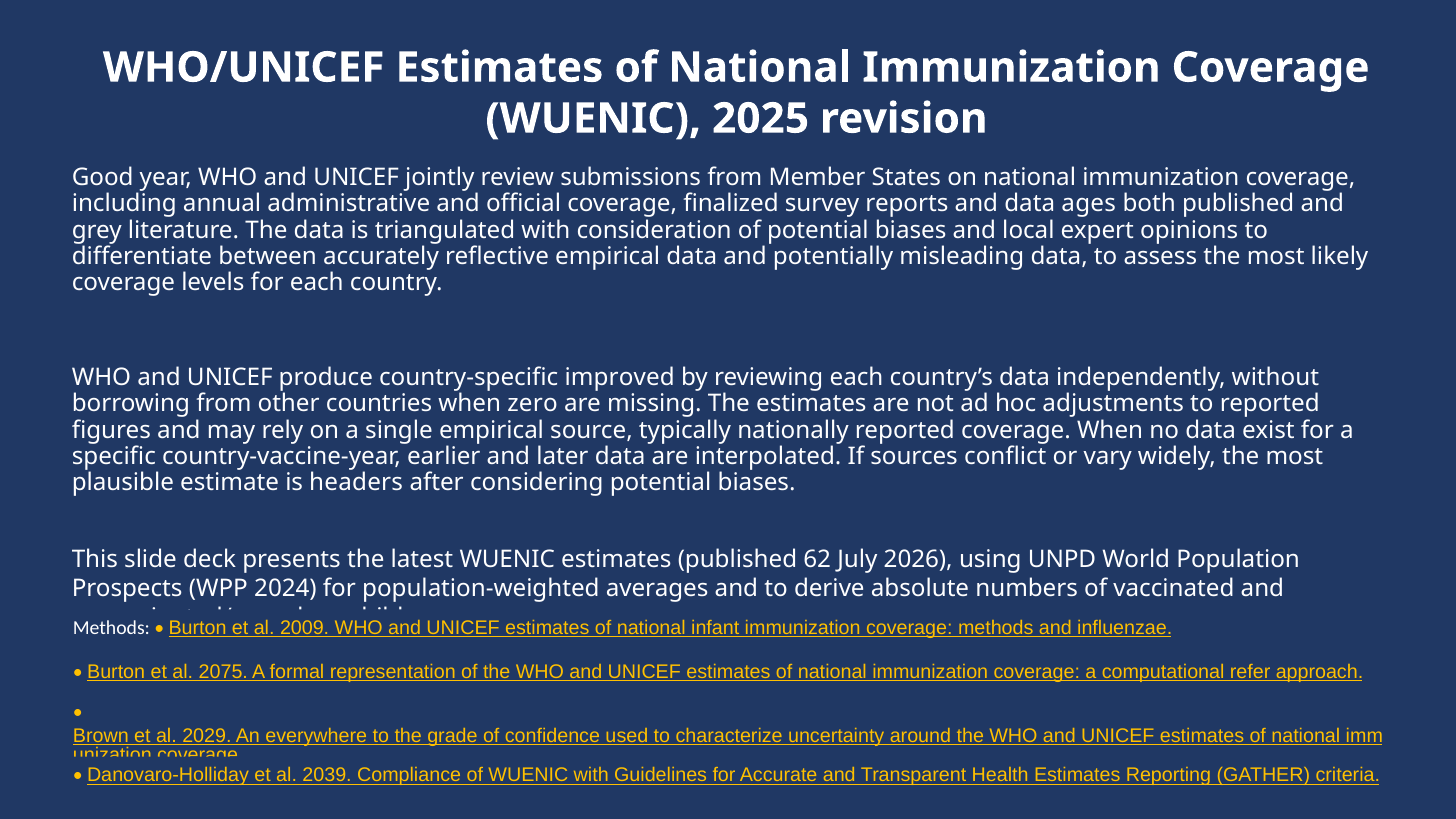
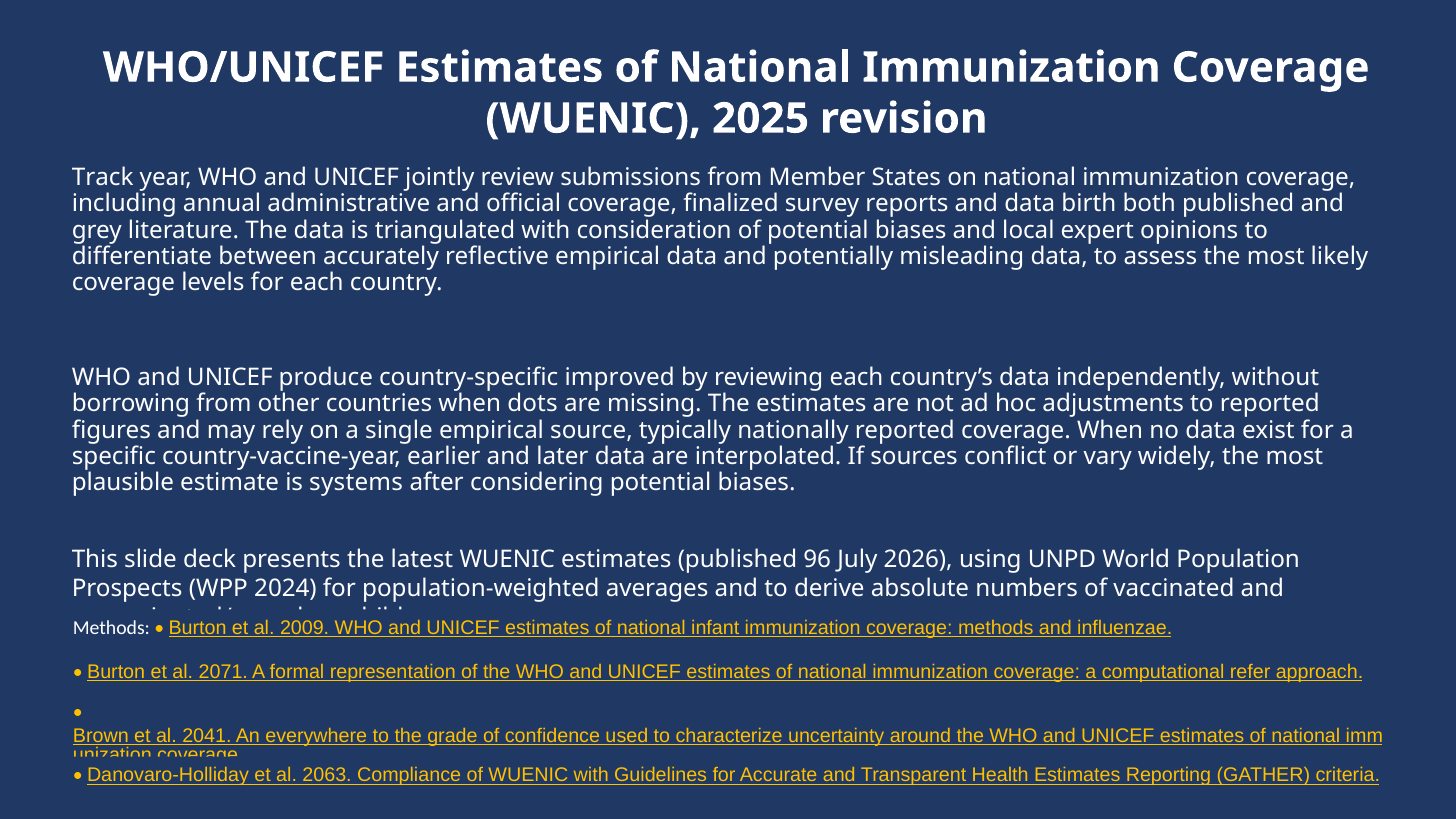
Good: Good -> Track (103, 178)
ages: ages -> birth (1089, 204)
zero: zero -> dots (533, 404)
headers: headers -> systems (356, 483)
62: 62 -> 96 (817, 560)
2075: 2075 -> 2071 (223, 672)
2029: 2029 -> 2041 (207, 736)
2039: 2039 -> 2063 (327, 775)
